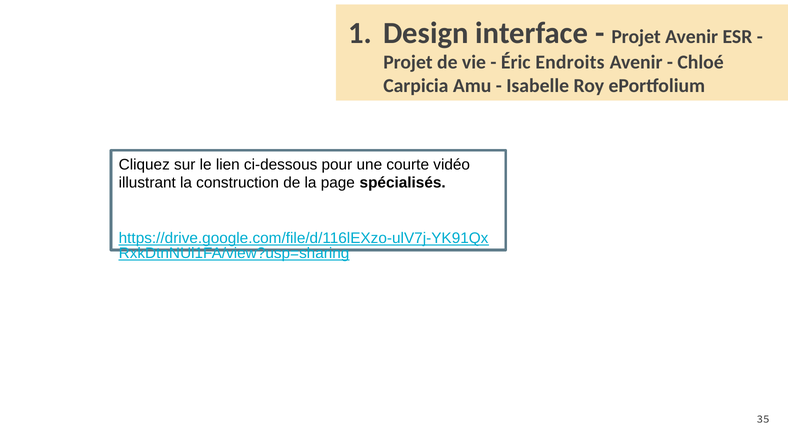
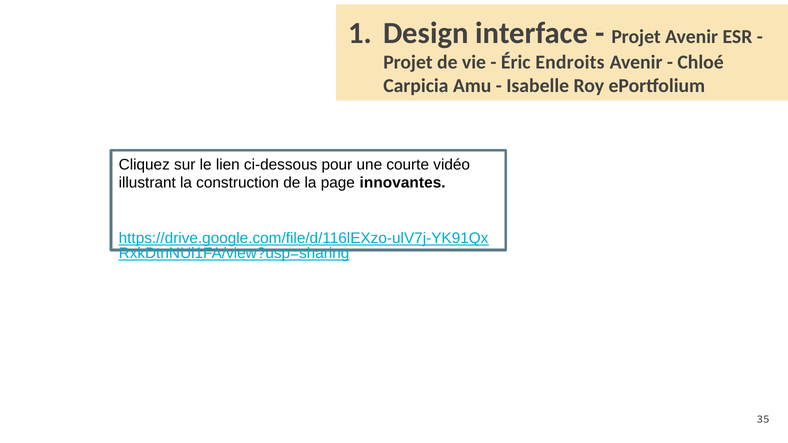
spécialisés: spécialisés -> innovantes (403, 183)
